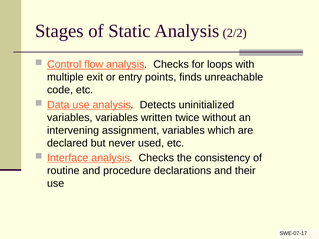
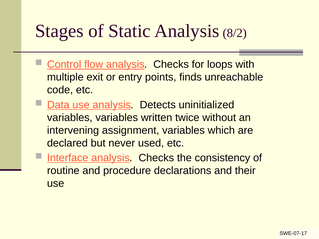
2/2: 2/2 -> 8/2 (235, 33)
